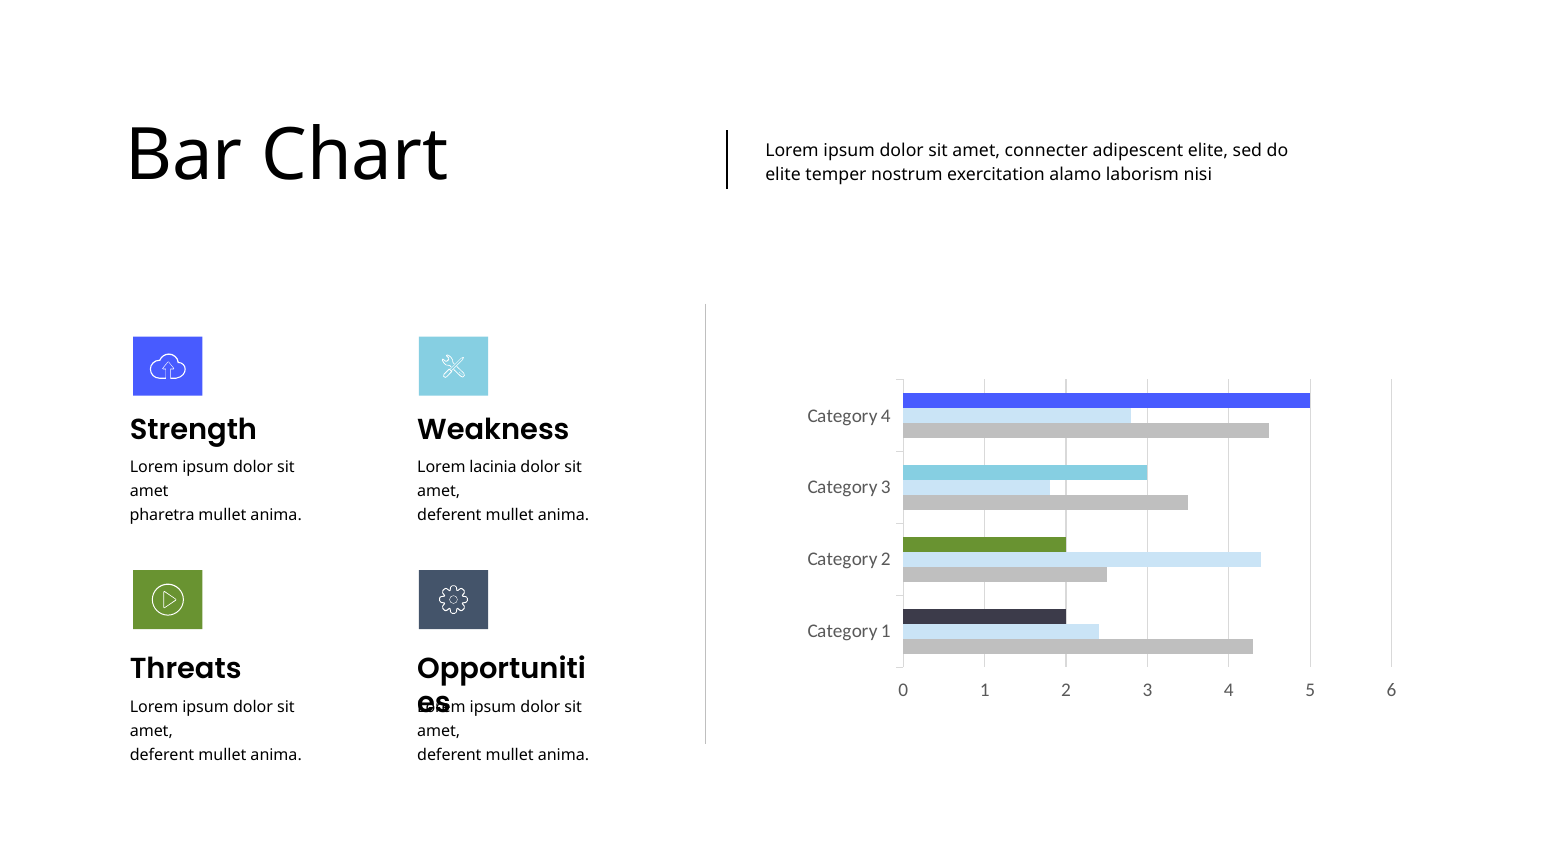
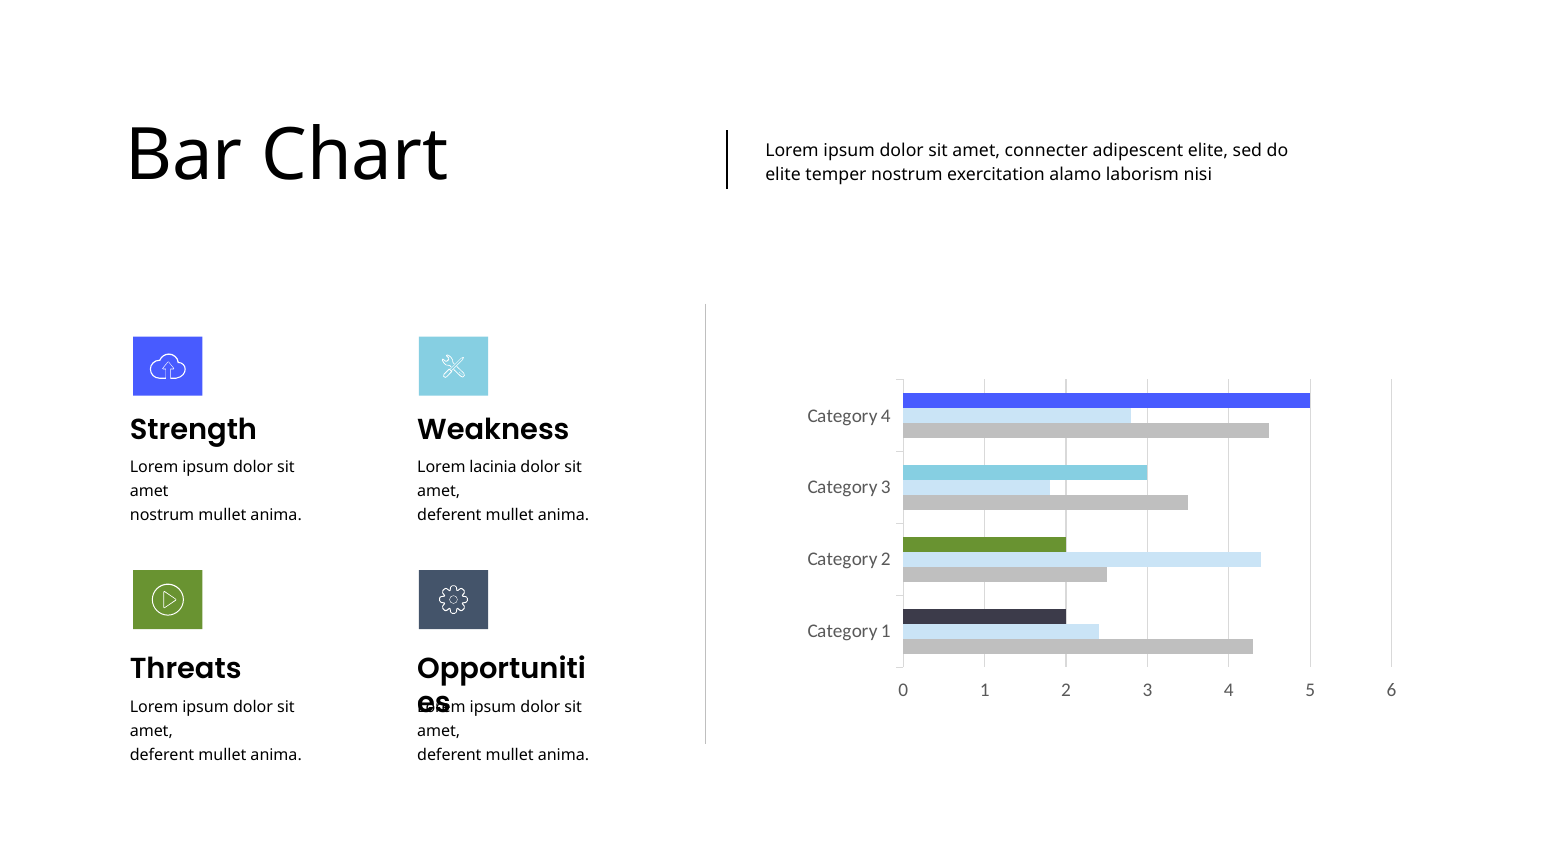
pharetra: pharetra -> nostrum (162, 515)
